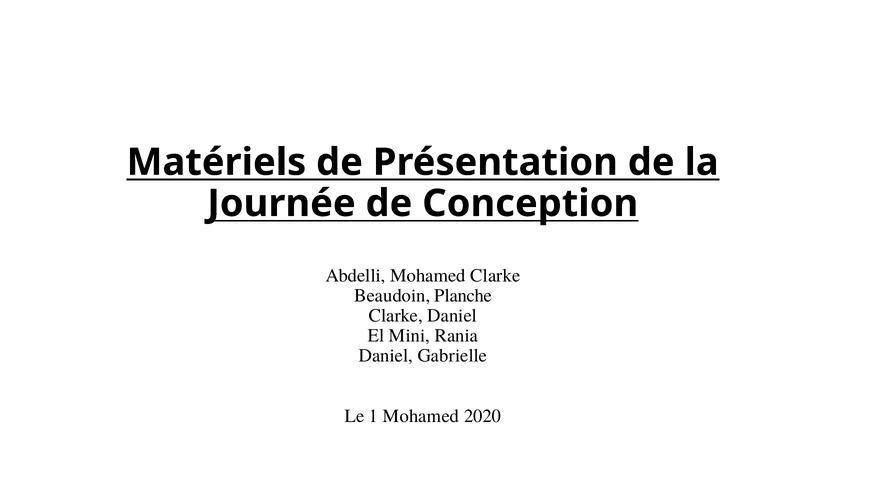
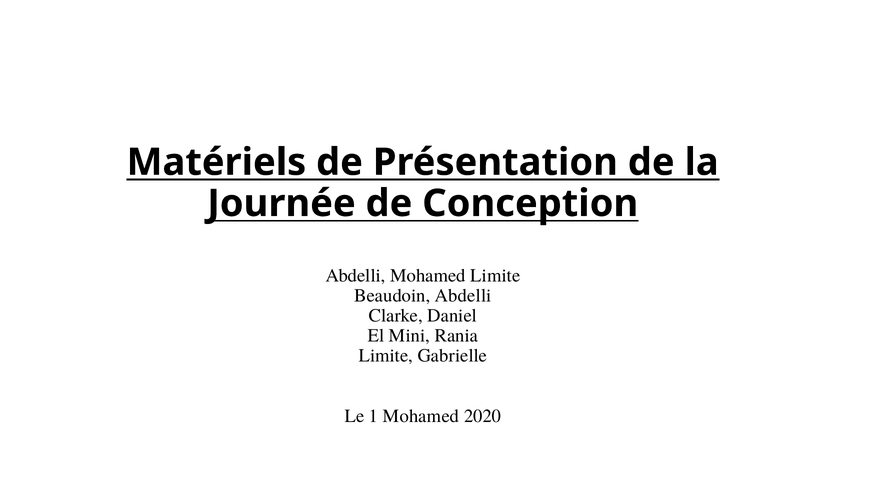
Mohamed Clarke: Clarke -> Limite (495, 275)
Beaudoin Planche: Planche -> Abdelli (463, 295)
Daniel: Daniel -> Limite (386, 356)
